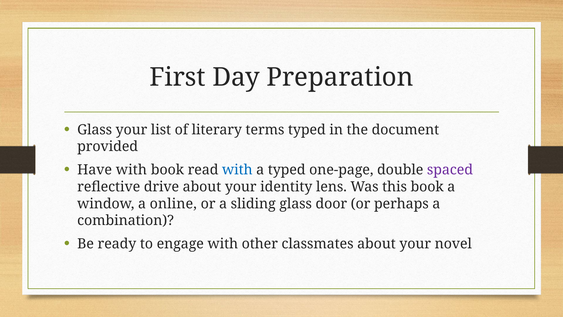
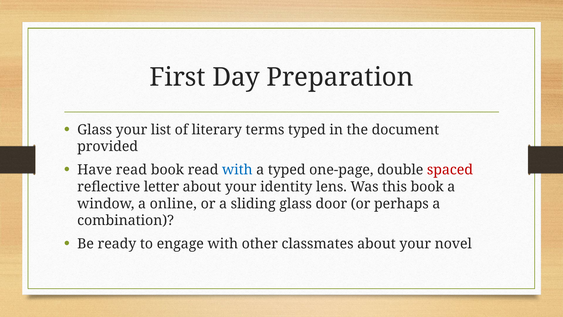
Have with: with -> read (131, 170)
spaced colour: purple -> red (450, 170)
drive: drive -> letter (162, 187)
